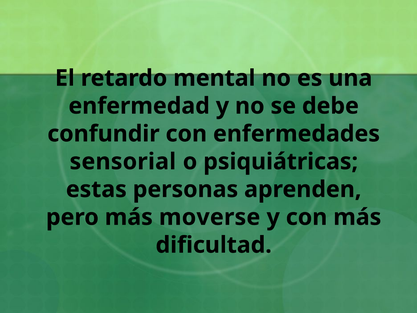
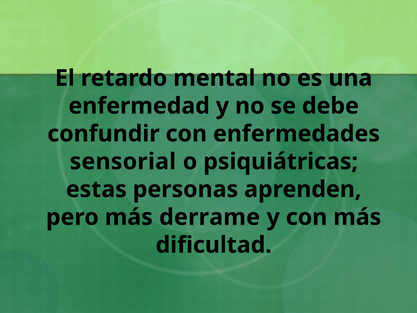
moverse: moverse -> derrame (210, 217)
